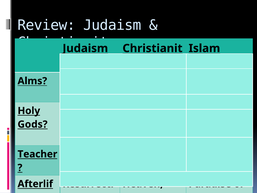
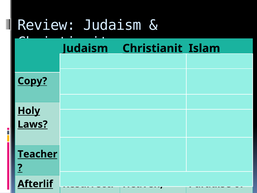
Alms: Alms -> Copy (32, 81)
Gods: Gods -> Laws (33, 124)
